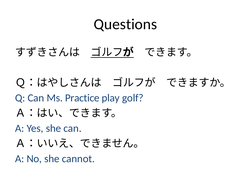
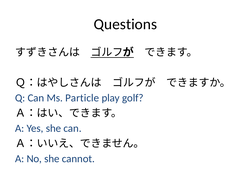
Practice: Practice -> Particle (82, 98)
